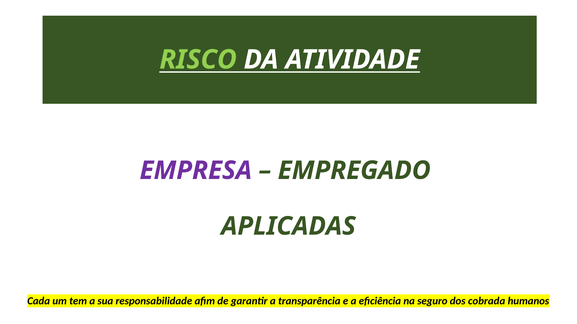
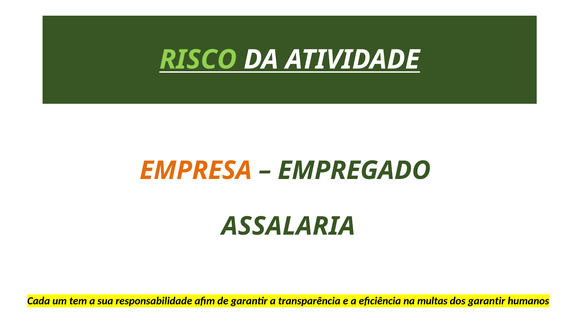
EMPRESA colour: purple -> orange (196, 171)
APLICADAS: APLICADAS -> ASSALARIA (288, 227)
seguro: seguro -> multas (432, 302)
dos cobrada: cobrada -> garantir (487, 302)
